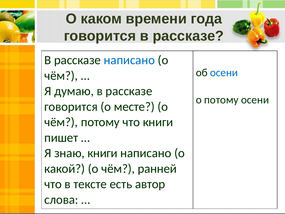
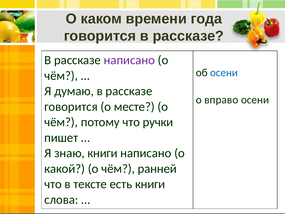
написано colour: blue -> purple (129, 60)
о потому: потому -> вправо (221, 100)
что книги: книги -> ручки (158, 122)
есть автор: автор -> книги (150, 184)
